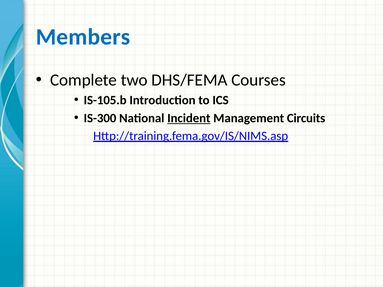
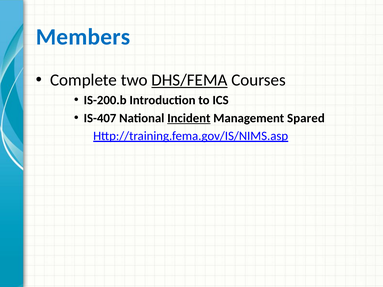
DHS/FEMA underline: none -> present (189, 80)
IS-105.b: IS-105.b -> IS-200.b (105, 100)
IS-300: IS-300 -> IS-407 (100, 118)
Circuits: Circuits -> Spared (306, 118)
